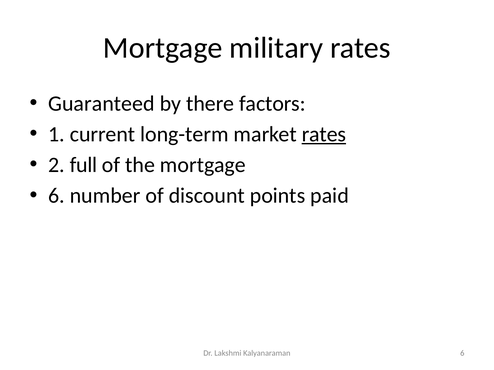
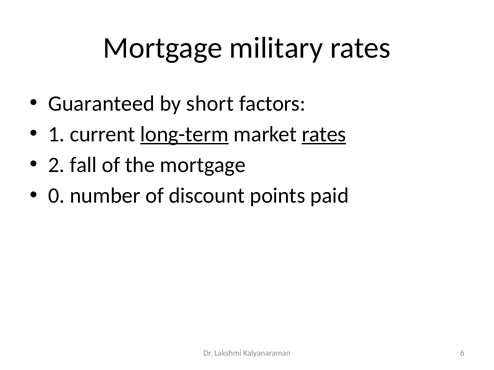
there: there -> short (210, 104)
long-term underline: none -> present (184, 134)
full: full -> fall (83, 165)
6: 6 -> 0 (56, 196)
